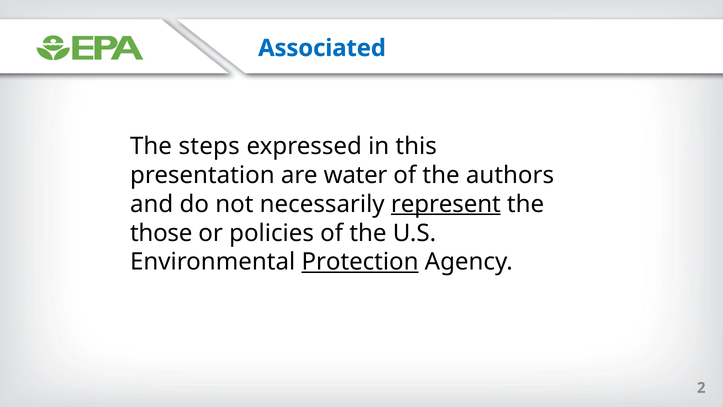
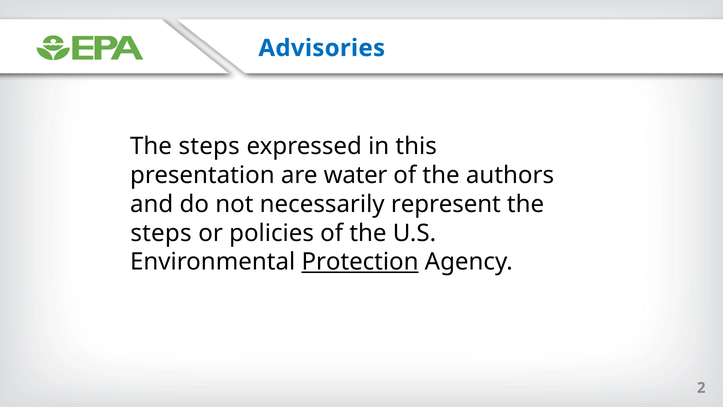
Associated: Associated -> Advisories (322, 48)
represent underline: present -> none (446, 204)
those: those -> steps (161, 233)
